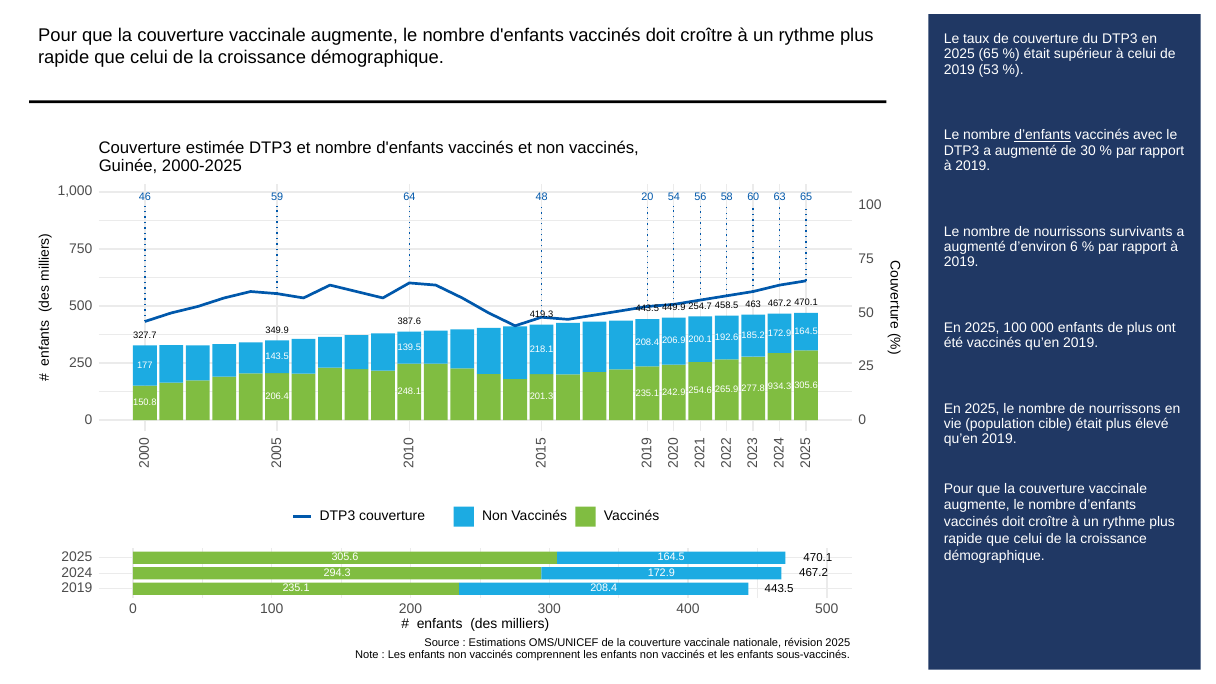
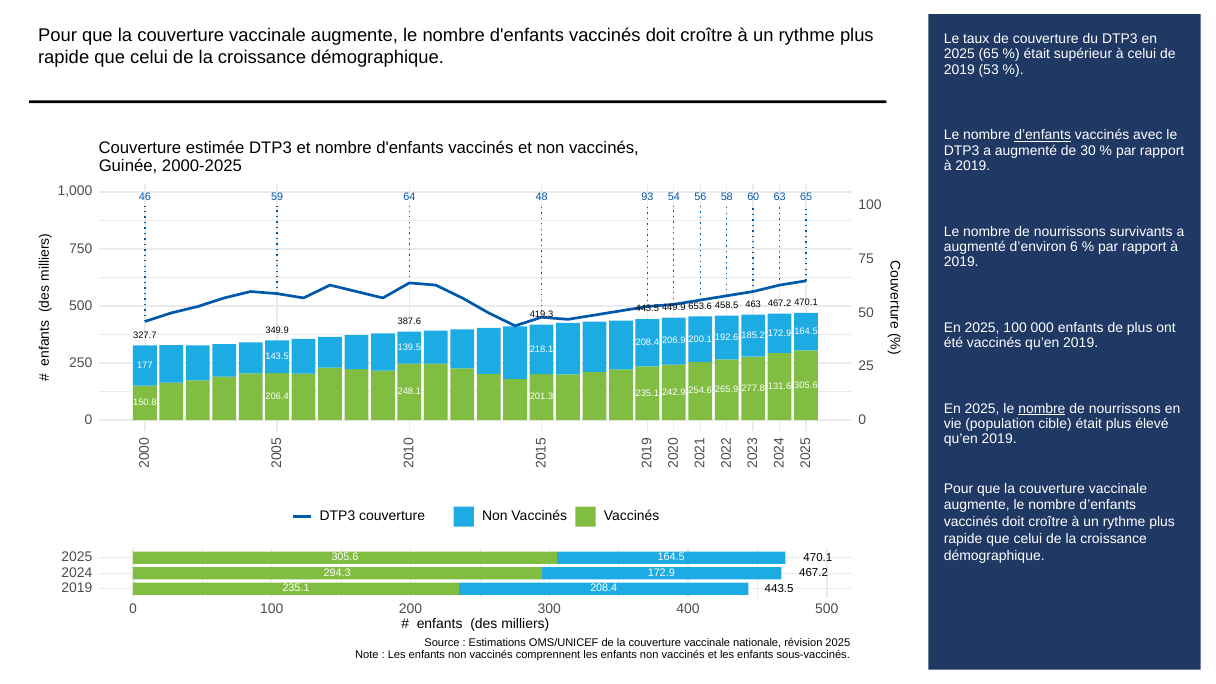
20: 20 -> 93 (647, 197)
254.7: 254.7 -> 653.6 (700, 306)
934.3: 934.3 -> 131.6 (780, 386)
nombre underline: none -> present (1042, 409)
